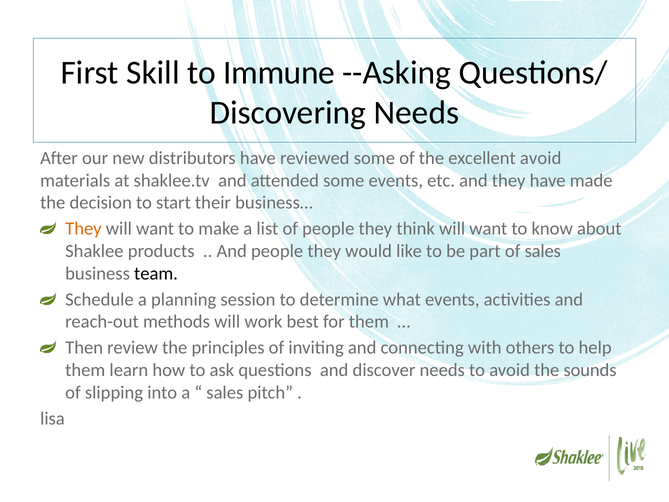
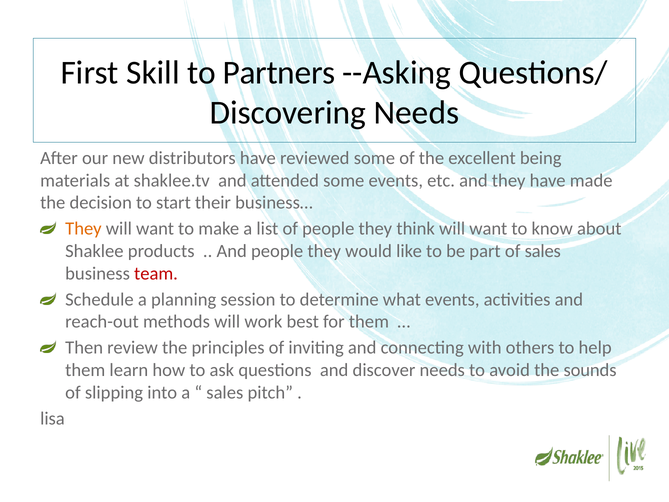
Immune: Immune -> Partners (279, 73)
excellent avoid: avoid -> being (541, 158)
team colour: black -> red (156, 273)
